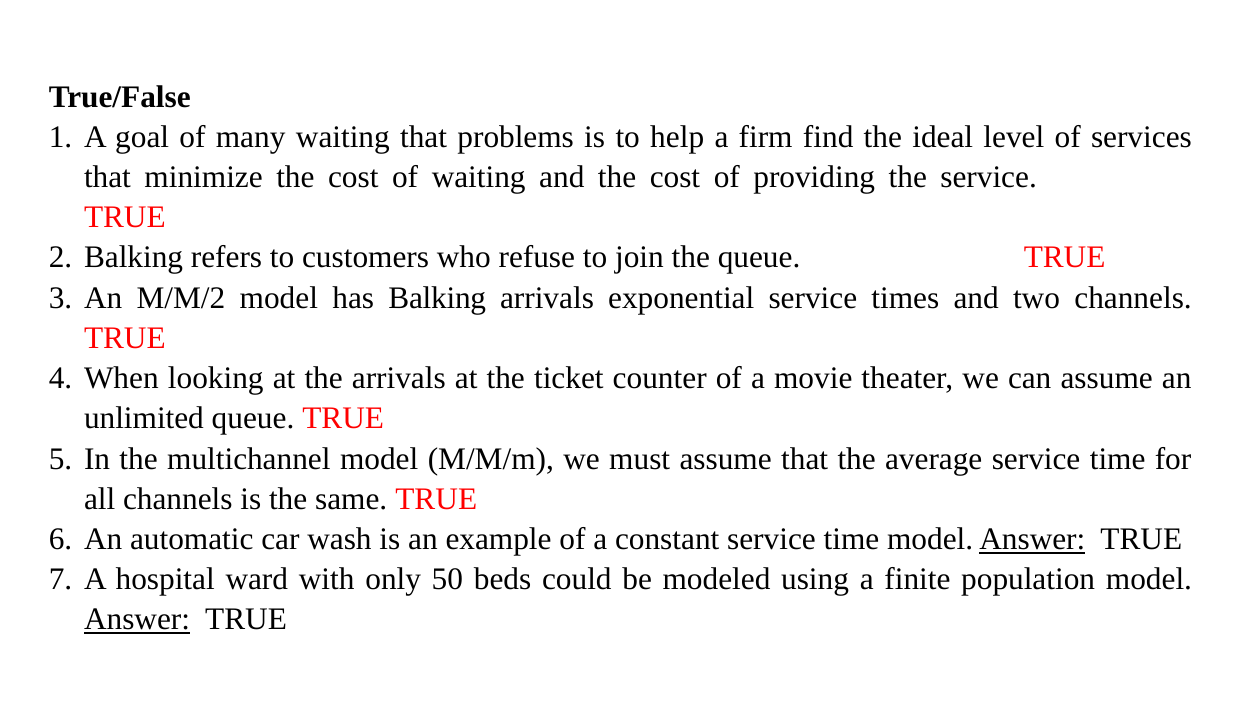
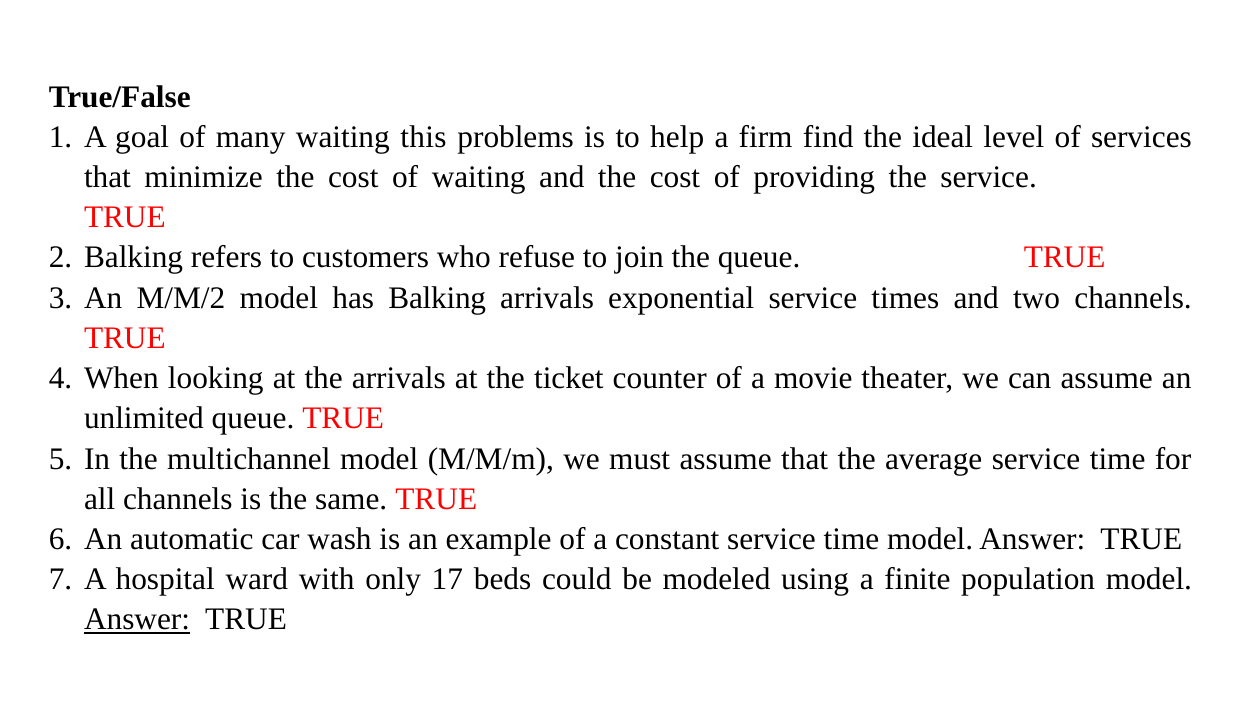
waiting that: that -> this (423, 137)
Answer underline: present -> none (1032, 539)
50: 50 -> 17 (447, 579)
